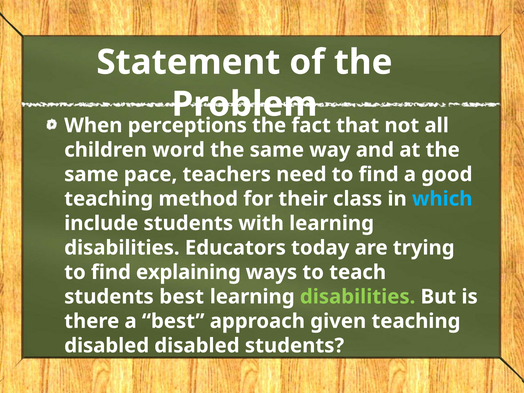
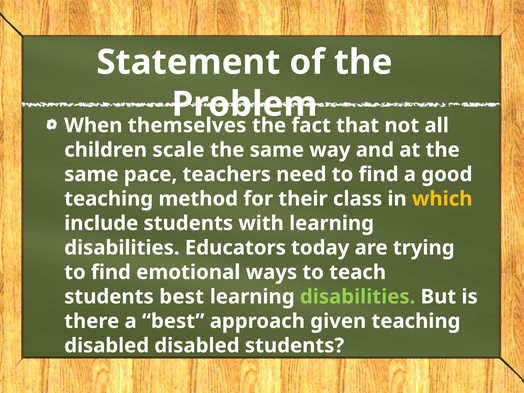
perceptions: perceptions -> themselves (187, 125)
word: word -> scale (178, 150)
which colour: light blue -> yellow (442, 199)
explaining: explaining -> emotional (188, 272)
